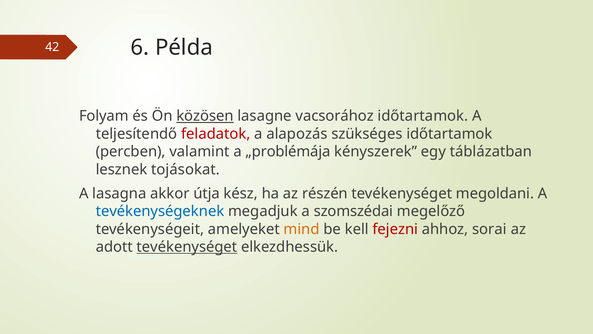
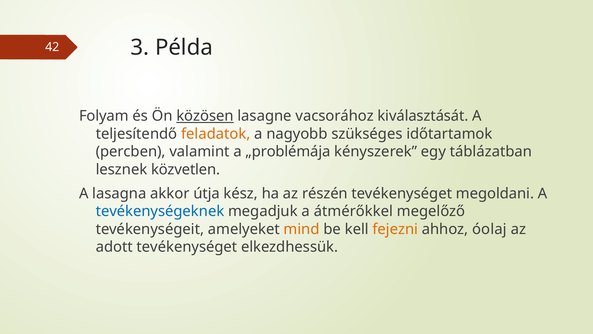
6: 6 -> 3 (140, 47)
vacsorához időtartamok: időtartamok -> kiválasztását (423, 116)
feladatok colour: red -> orange (216, 134)
alapozás: alapozás -> nagyobb (297, 134)
tojásokat: tojásokat -> közvetlen (186, 169)
szomszédai: szomszédai -> átmérőkkel (353, 211)
fejezni colour: red -> orange (395, 229)
sorai: sorai -> óolaj (489, 229)
tevékenységet underline: present -> none (187, 247)
